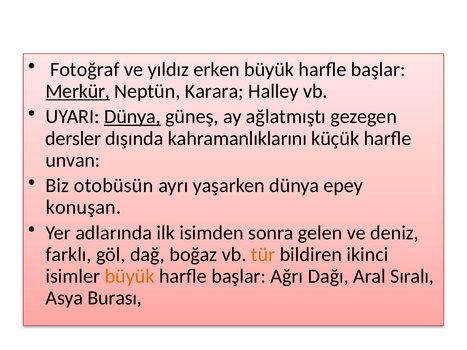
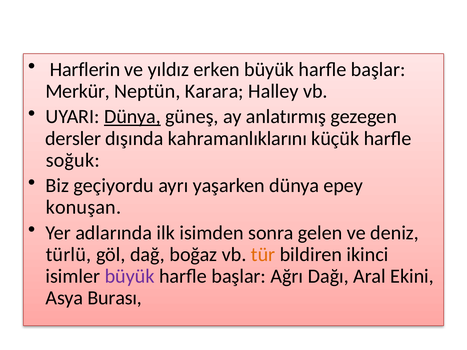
Fotoğraf: Fotoğraf -> Harflerin (85, 70)
Merkür underline: present -> none (78, 91)
ağlatmıştı: ağlatmıştı -> anlatırmış (286, 117)
unvan: unvan -> soğuk (73, 160)
otobüsün: otobüsün -> geçiyordu (114, 186)
farklı: farklı -> türlü (68, 255)
büyük colour: orange -> purple (130, 276)
Sıralı: Sıralı -> Ekini (412, 276)
